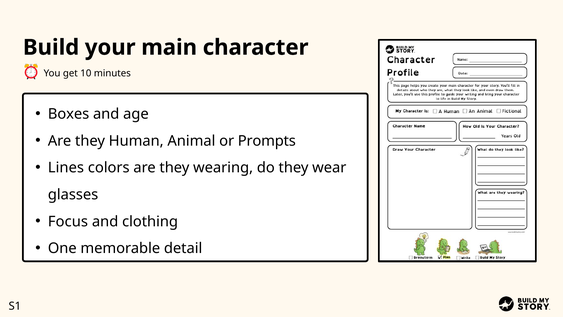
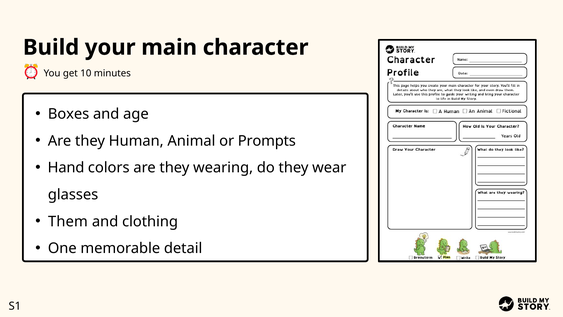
Lines: Lines -> Hand (66, 168)
Focus: Focus -> Them (68, 221)
